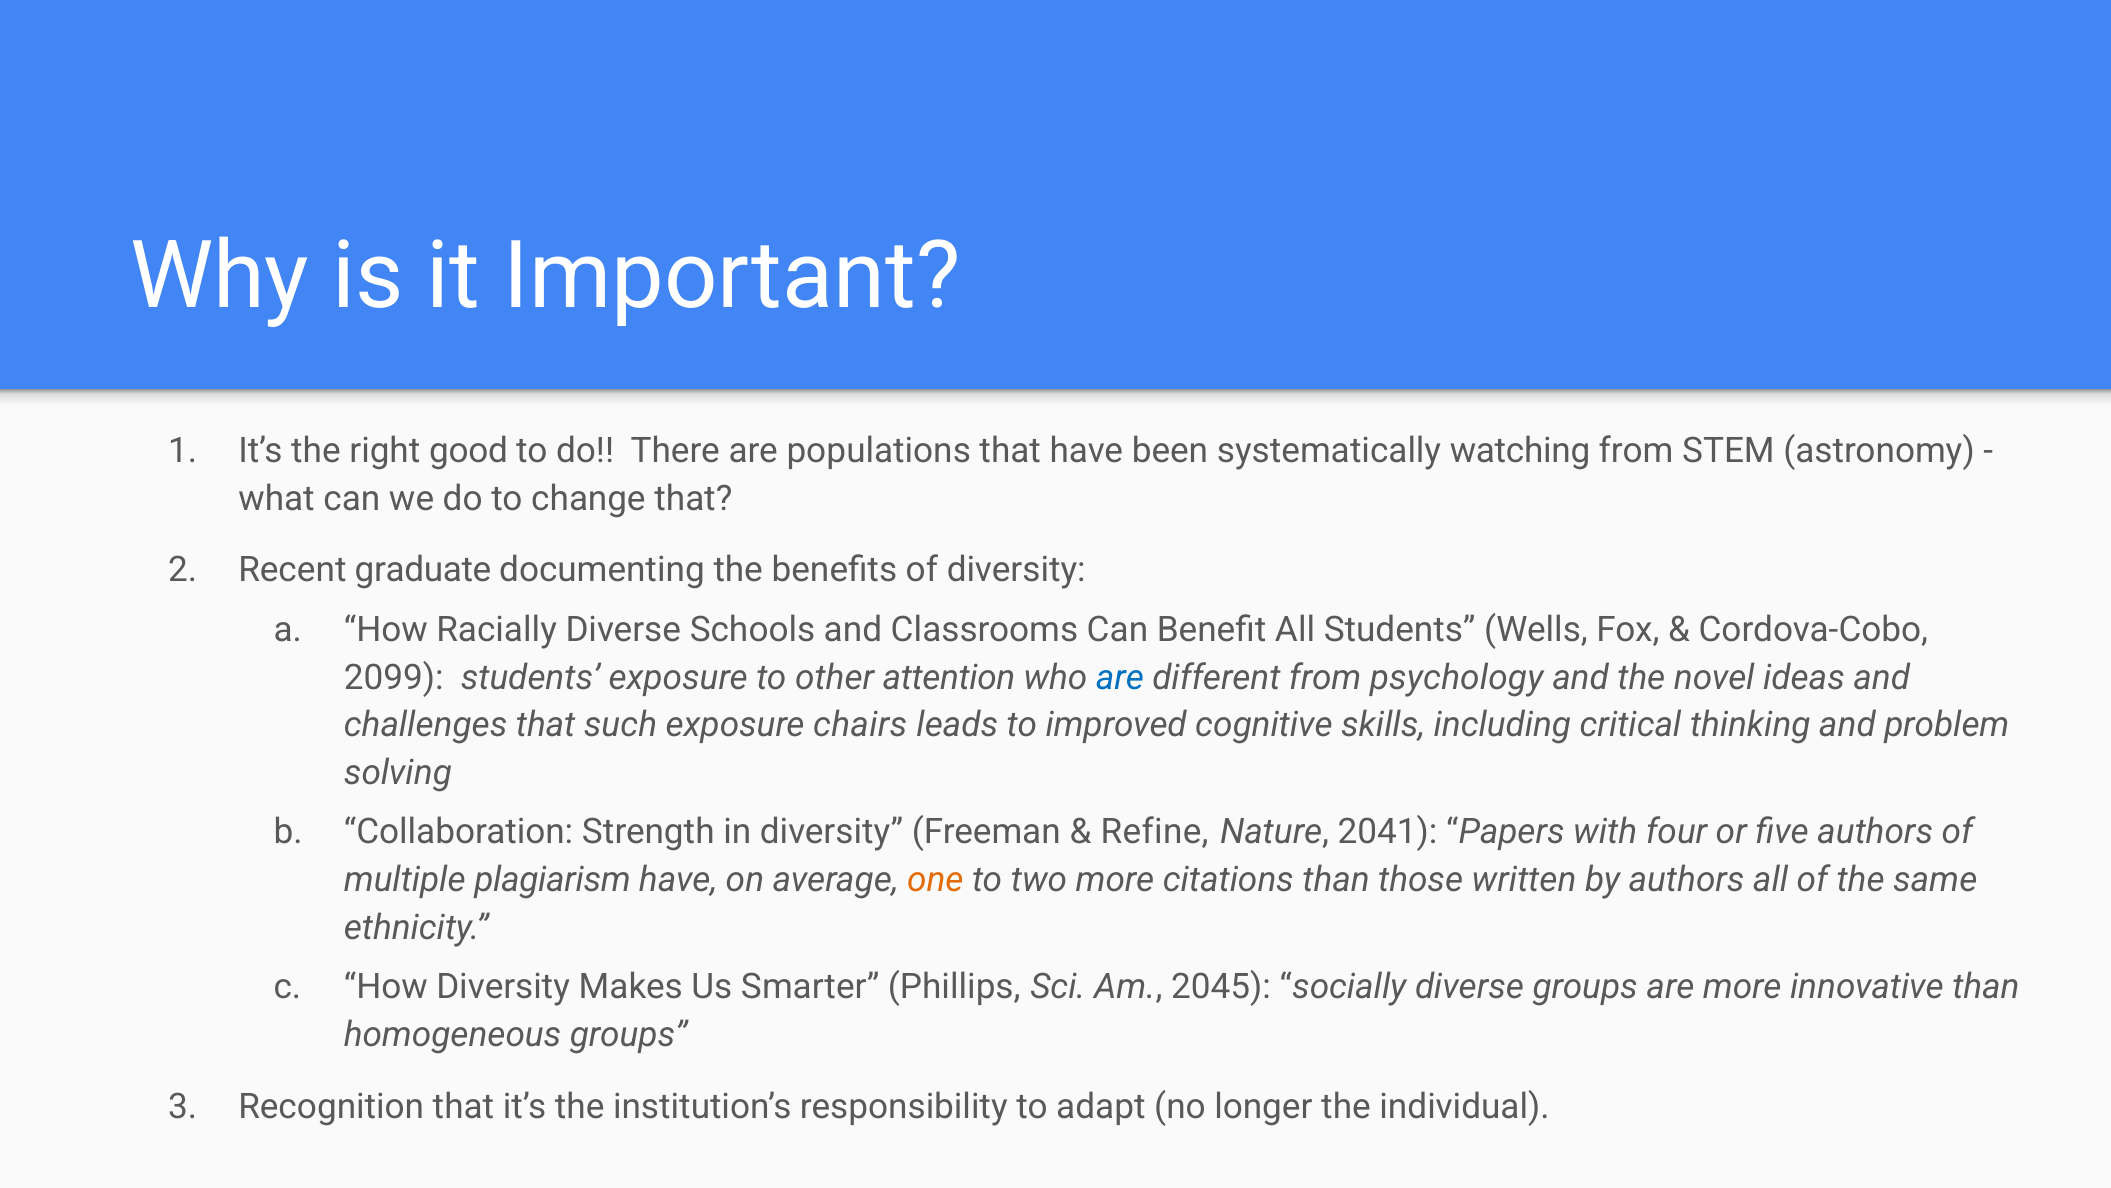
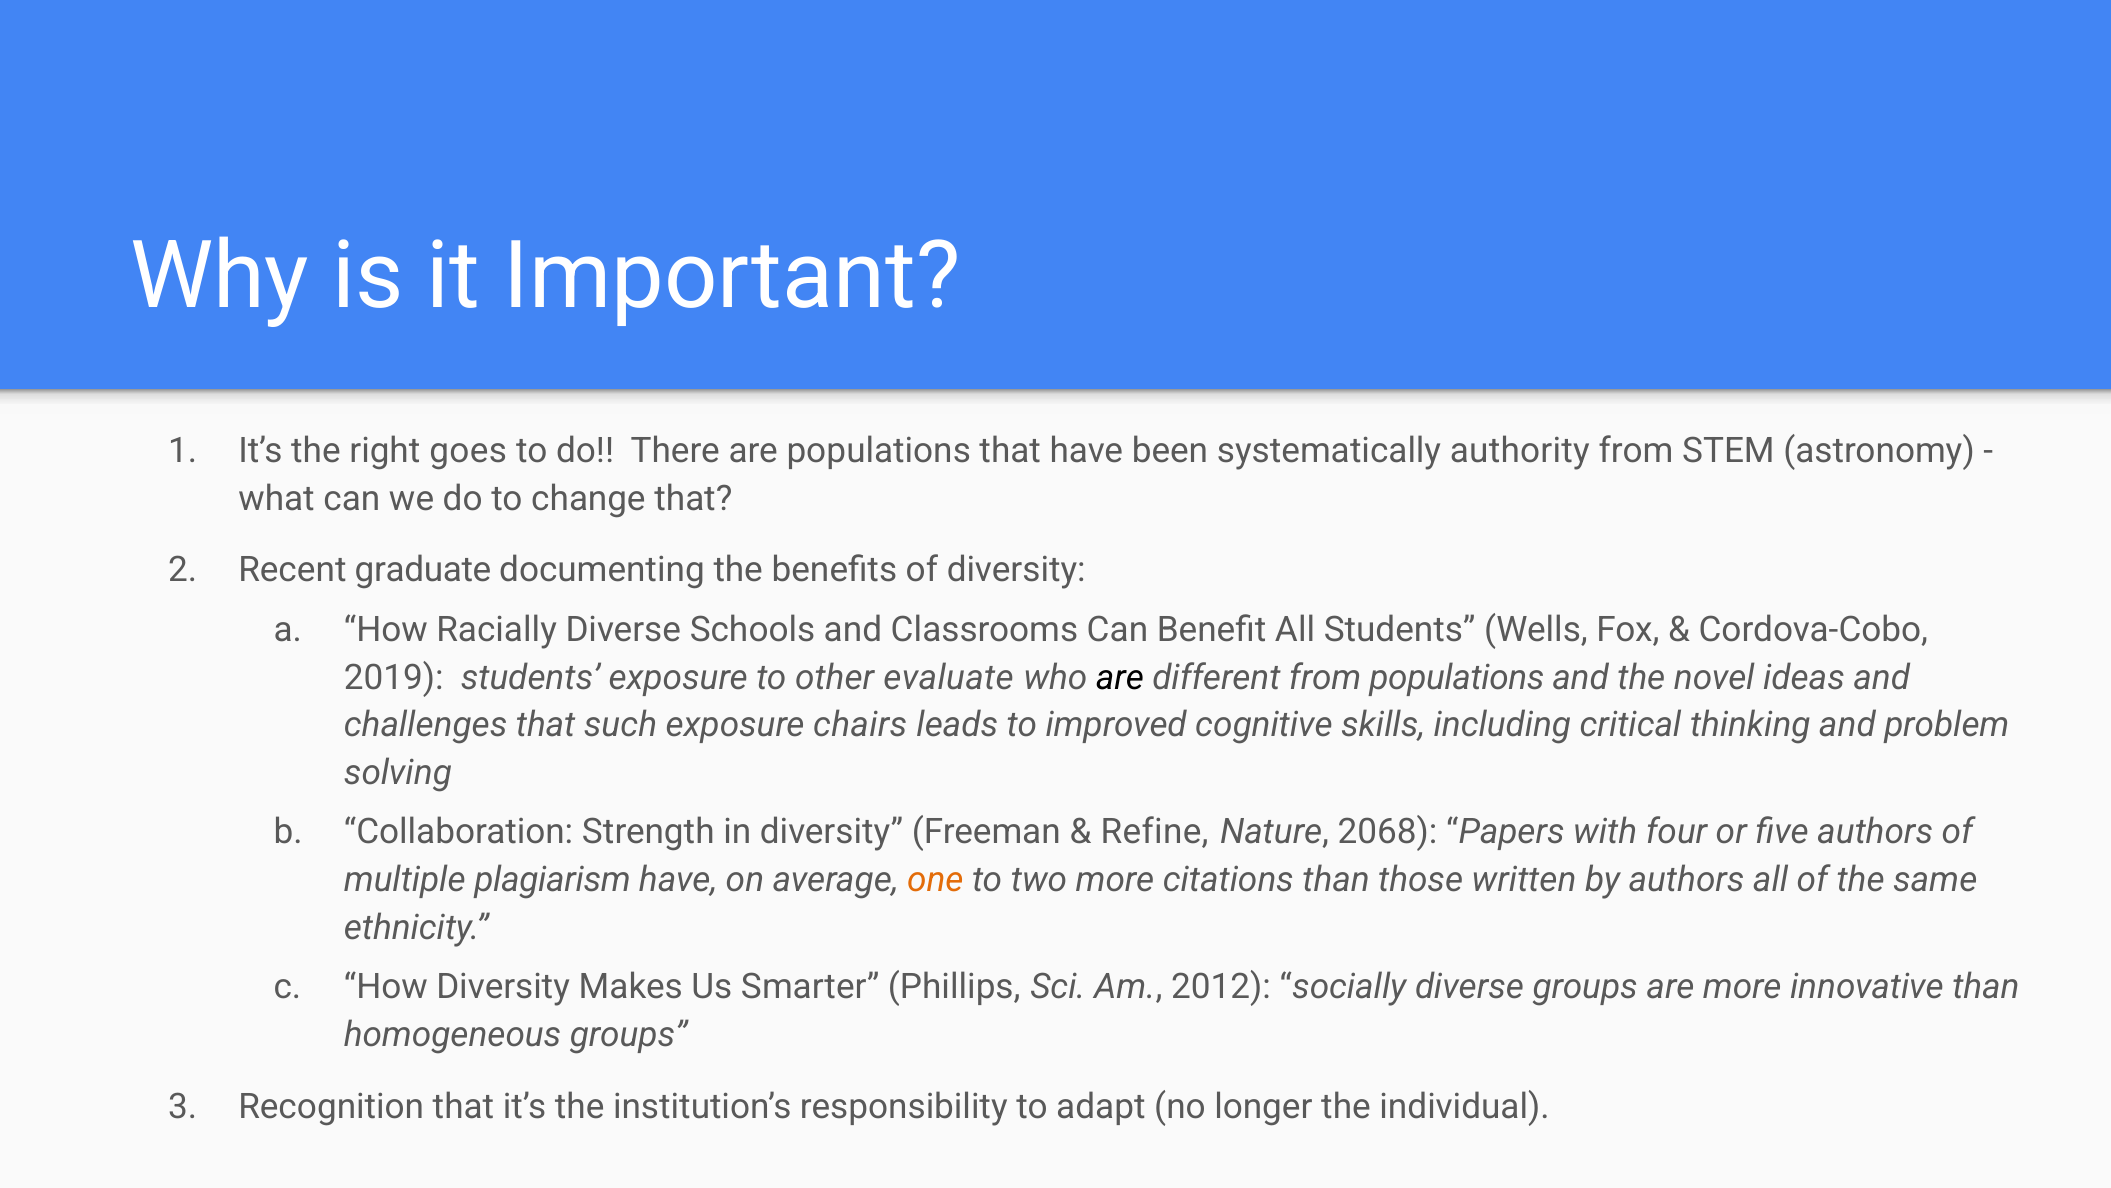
good: good -> goes (468, 451)
watching: watching -> authority (1520, 451)
2099: 2099 -> 2019 (394, 677)
attention: attention -> evaluate (949, 677)
are colour: blue -> black (1120, 677)
from psychology: psychology -> populations (1457, 677)
2041: 2041 -> 2068 (1387, 832)
2045: 2045 -> 2012 (1221, 987)
